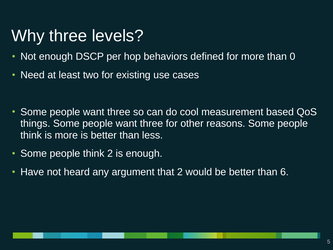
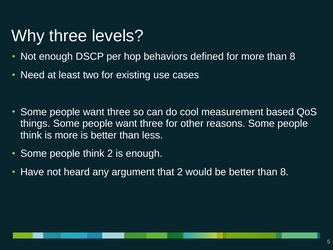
more than 0: 0 -> 8 (292, 57)
better than 6: 6 -> 8 (284, 172)
